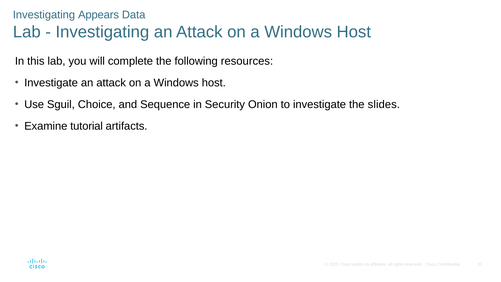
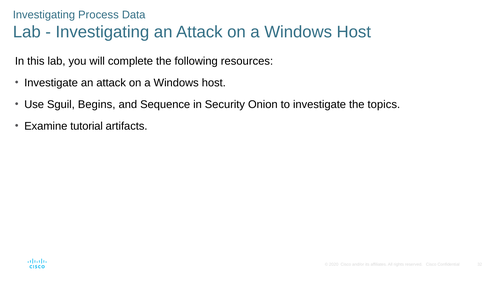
Appears: Appears -> Process (98, 15)
Choice: Choice -> Begins (97, 104)
slides: slides -> topics (384, 104)
